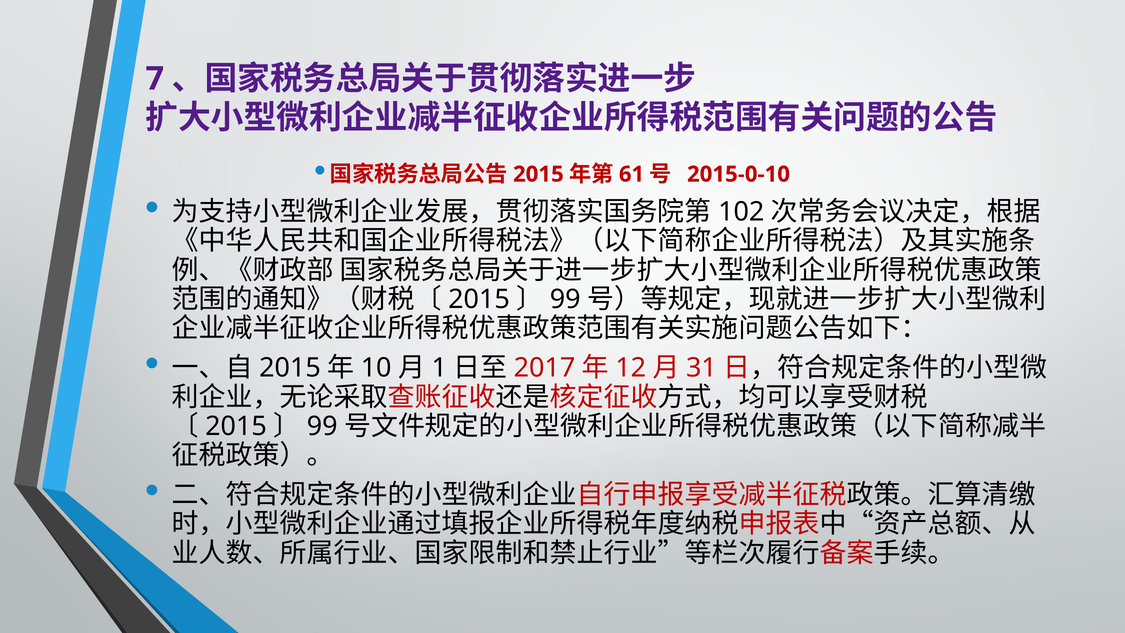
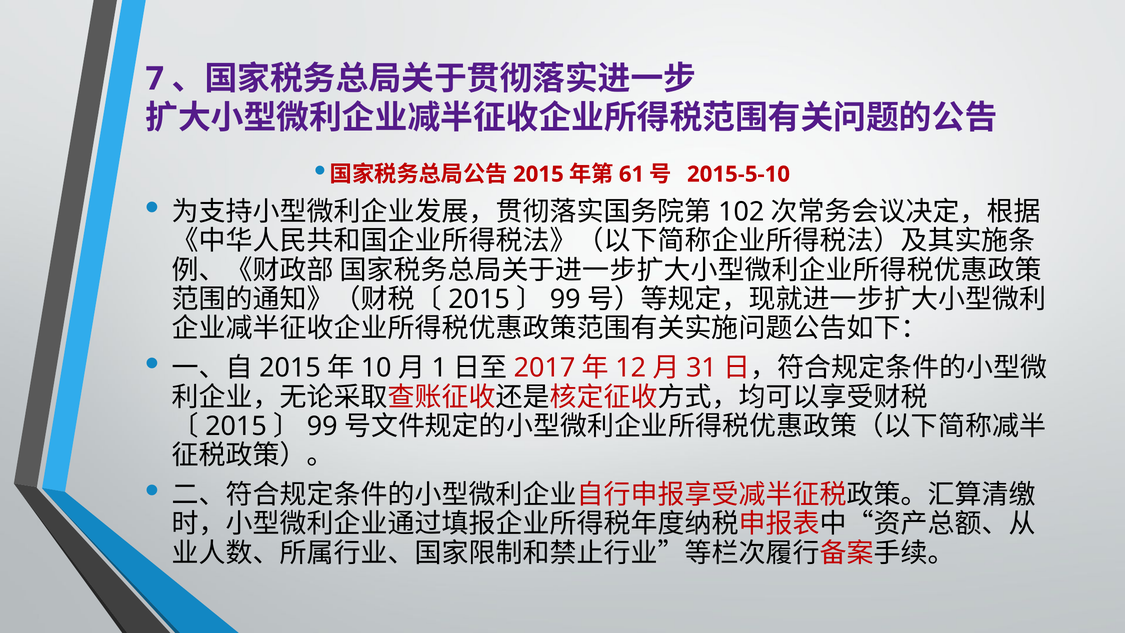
2015-0-10: 2015-0-10 -> 2015-5-10 (738, 174)
